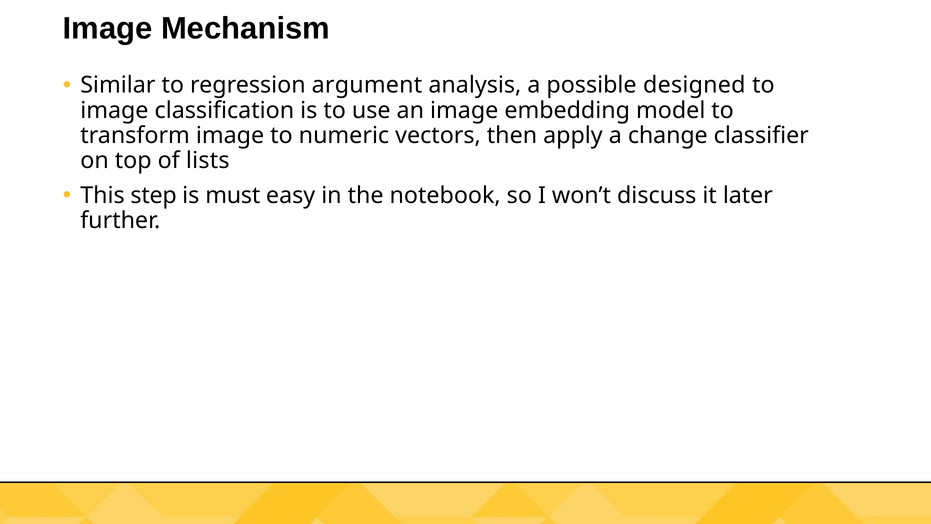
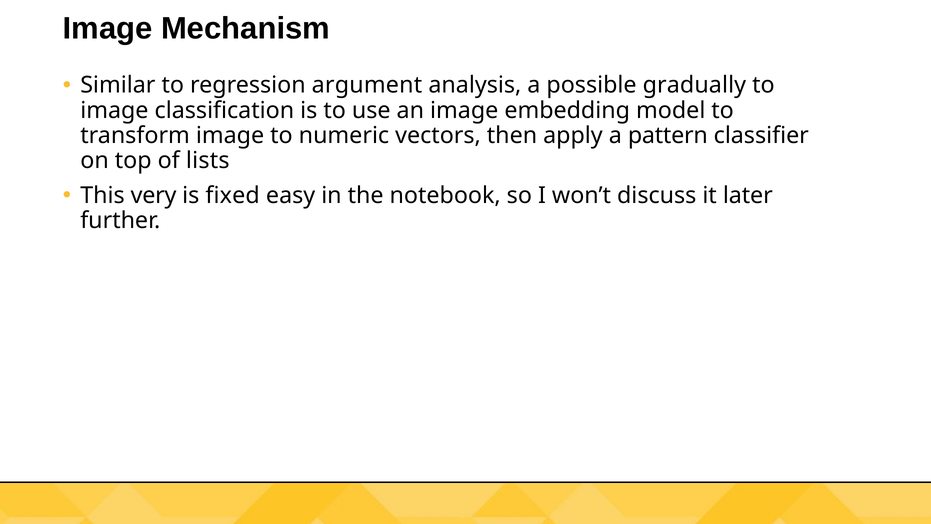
designed: designed -> gradually (694, 85)
change: change -> pattern (668, 135)
step: step -> very (154, 195)
must: must -> fixed (233, 195)
